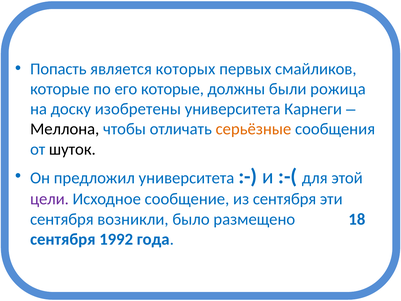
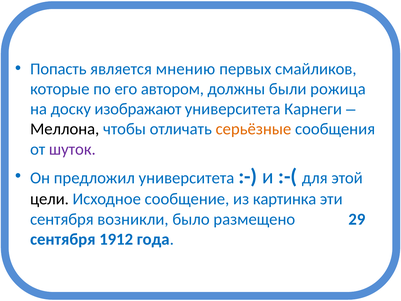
которых: которых -> мнению (185, 69)
его которые: которые -> автором (172, 89)
изобретены: изобретены -> изображают (138, 109)
шуток colour: black -> purple (72, 149)
цели colour: purple -> black (49, 199)
из сентября: сентября -> картинка (285, 199)
18: 18 -> 29 (357, 219)
1992: 1992 -> 1912 (116, 239)
